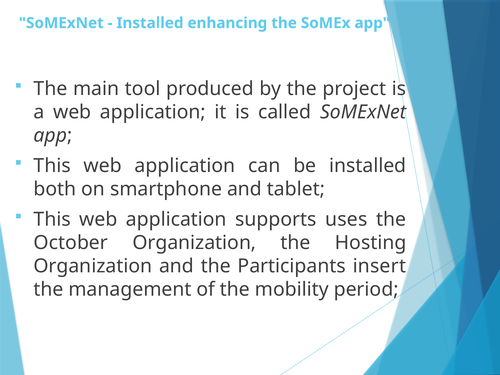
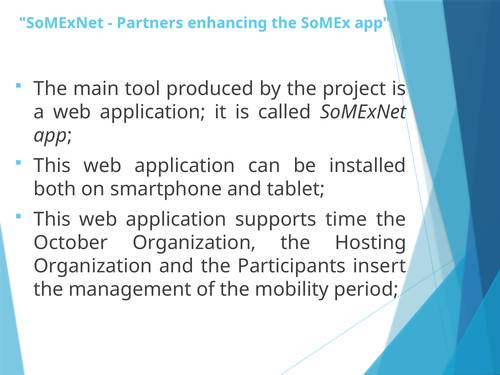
Installed: Installed -> Partners (150, 23)
uses: uses -> time (346, 219)
